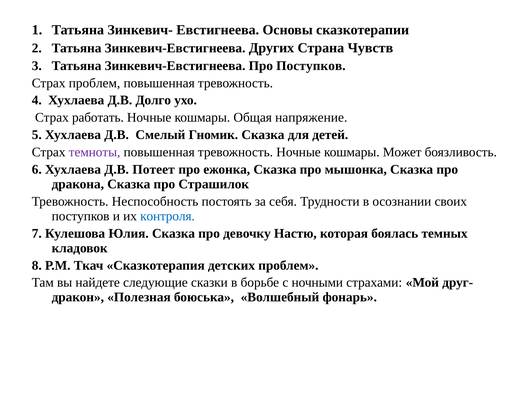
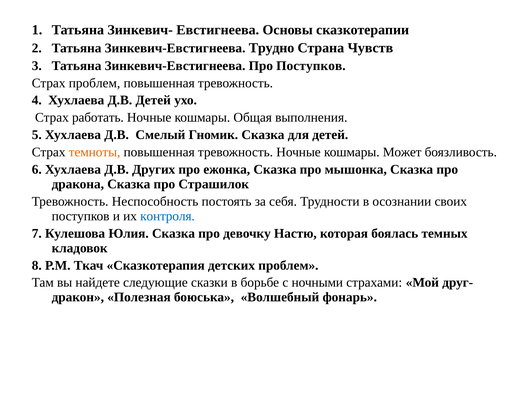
Других: Других -> Трудно (272, 48)
Д.В Долго: Долго -> Детей (153, 100)
напряжение: напряжение -> выполнения (311, 118)
темноты colour: purple -> orange (95, 152)
Потеет: Потеет -> Других (154, 170)
